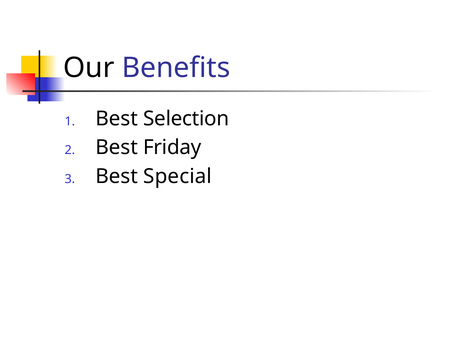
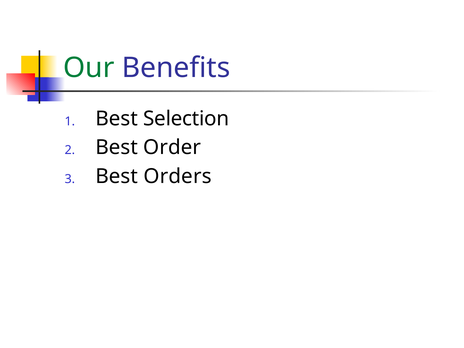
Our colour: black -> green (89, 68)
Friday: Friday -> Order (172, 147)
Special: Special -> Orders (178, 176)
